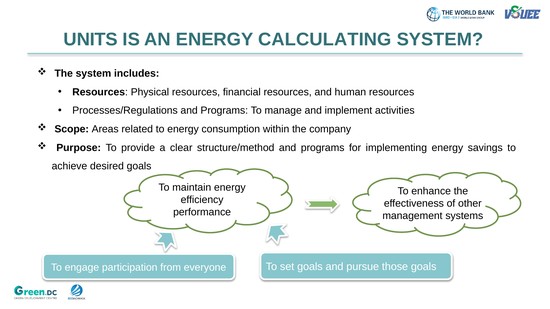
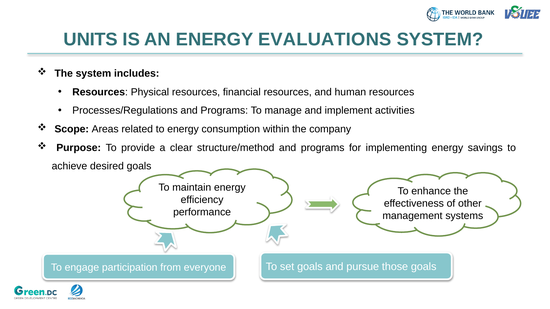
CALCULATING: CALCULATING -> EVALUATIONS (325, 40)
